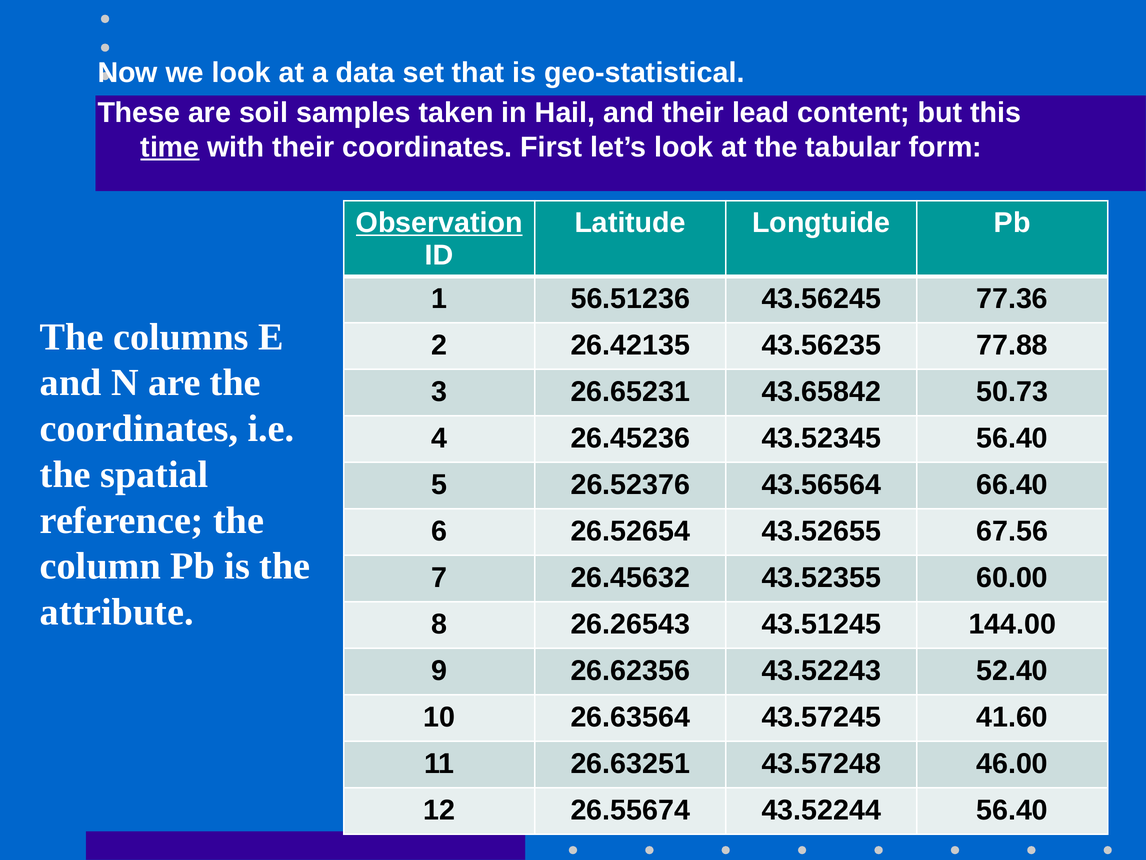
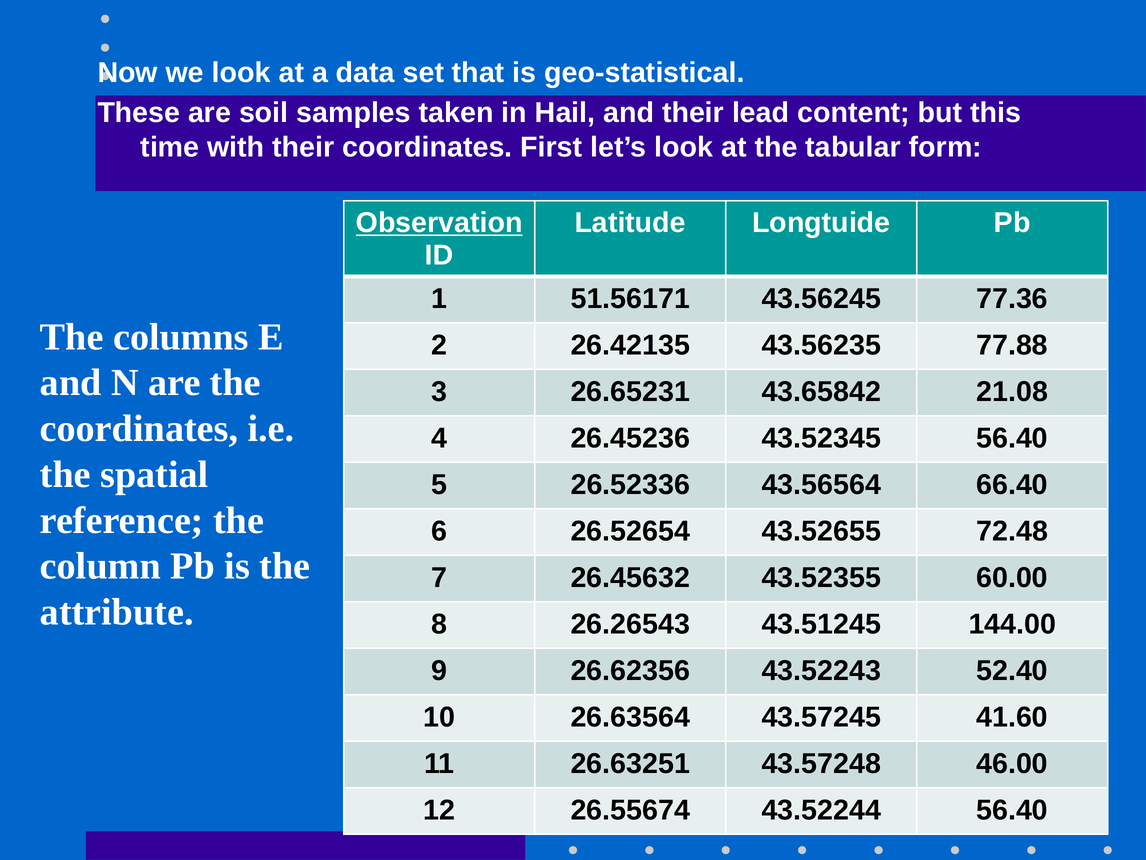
time underline: present -> none (170, 147)
56.51236: 56.51236 -> 51.56171 (630, 298)
50.73: 50.73 -> 21.08 (1012, 391)
26.52376: 26.52376 -> 26.52336 (630, 484)
67.56: 67.56 -> 72.48 (1012, 531)
